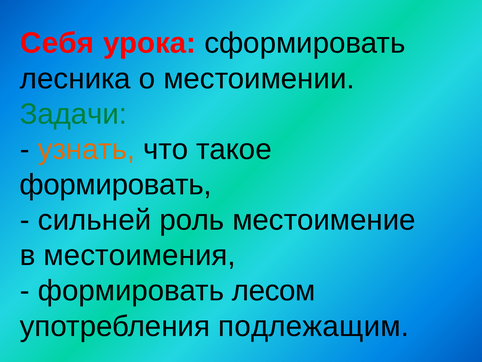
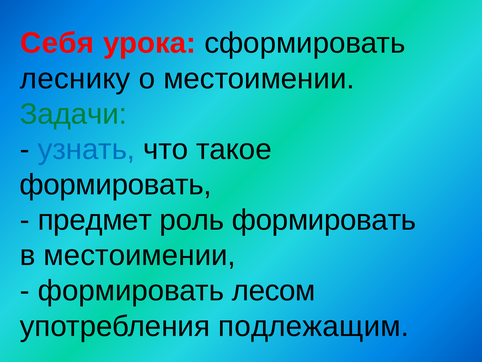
лесника: лесника -> леснику (75, 79)
узнать colour: orange -> blue (86, 149)
сильней: сильней -> предмет (95, 220)
роль местоимение: местоимение -> формировать (324, 220)
в местоимения: местоимения -> местоимении (140, 255)
